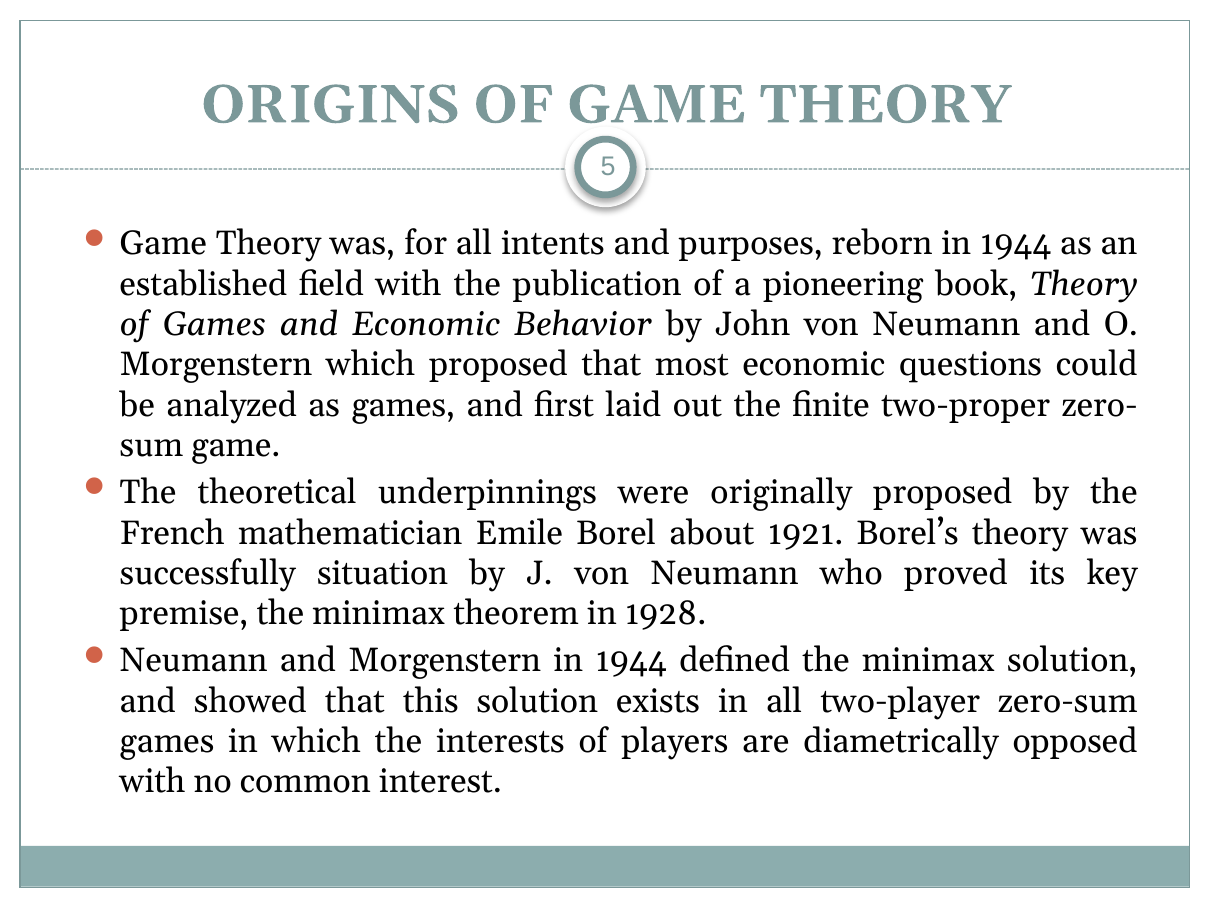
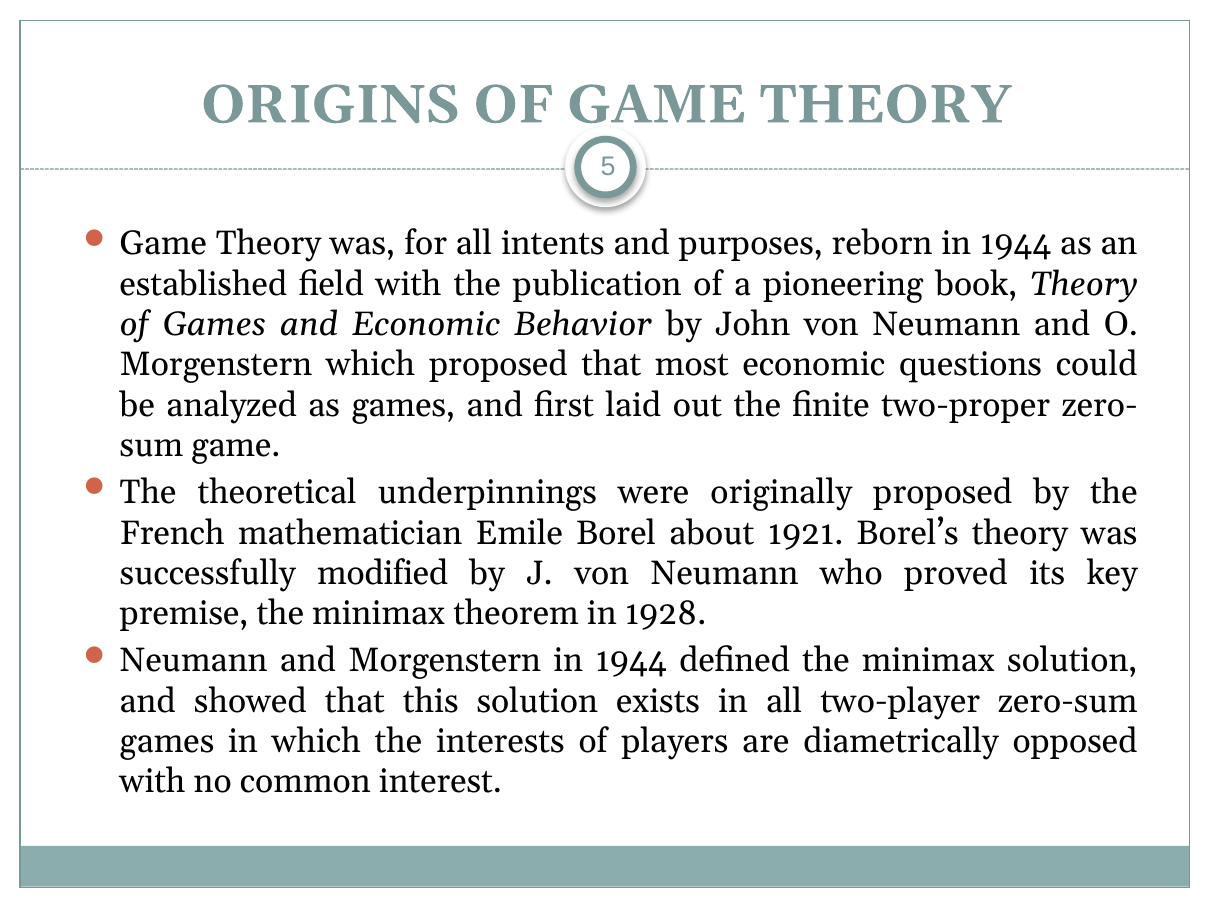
situation: situation -> modified (383, 573)
